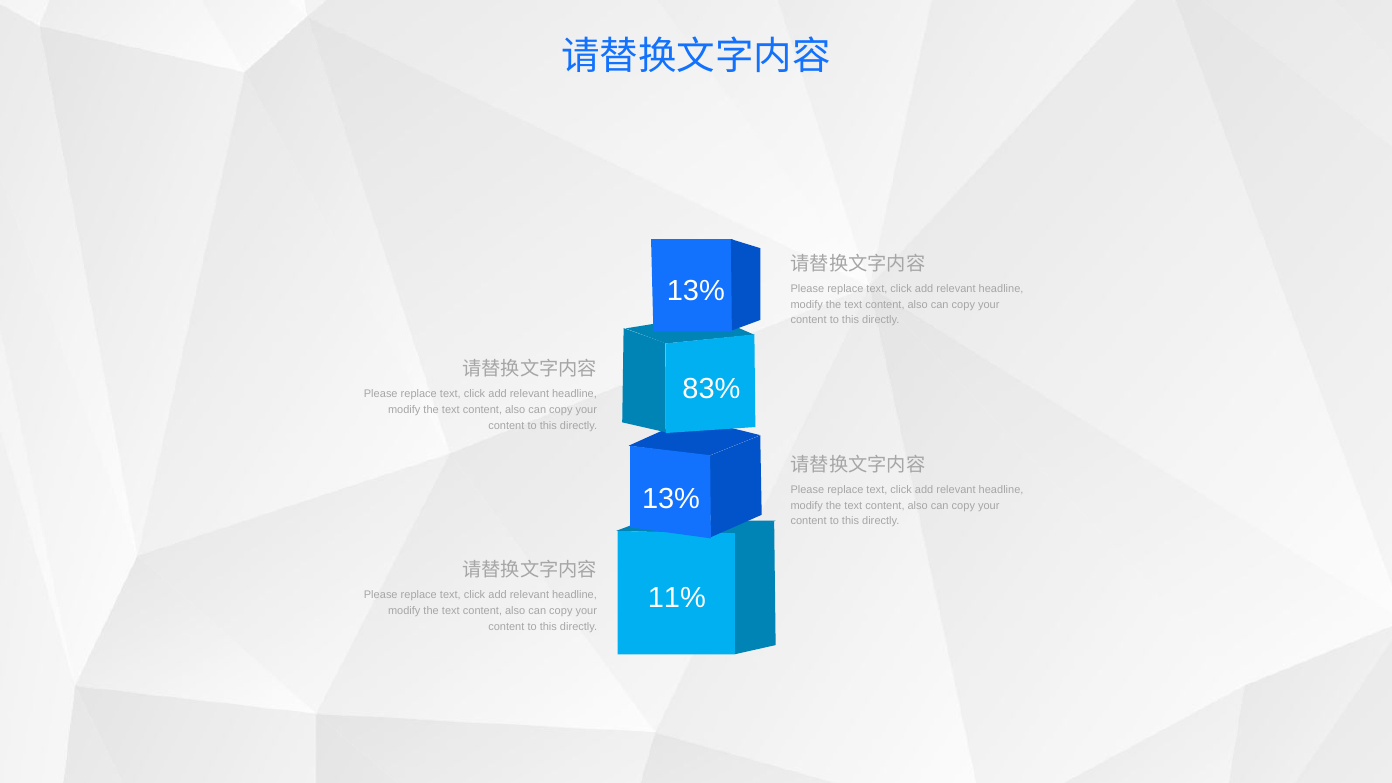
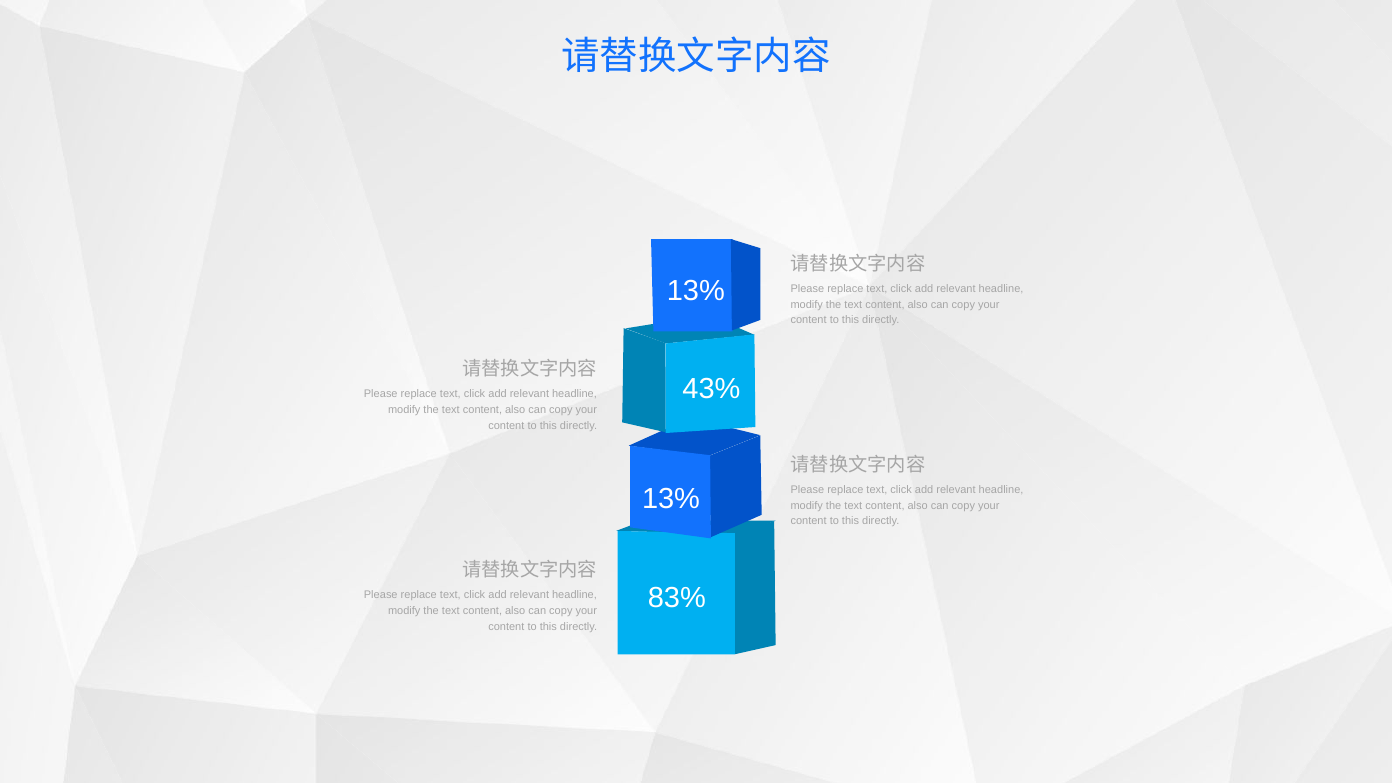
83%: 83% -> 43% (711, 389)
11%: 11% -> 83% (677, 598)
